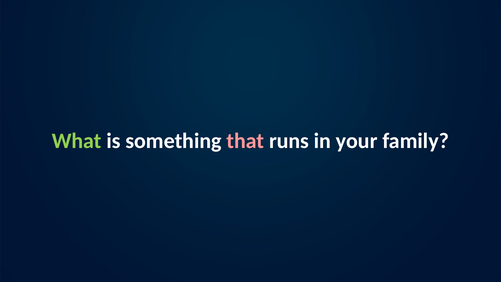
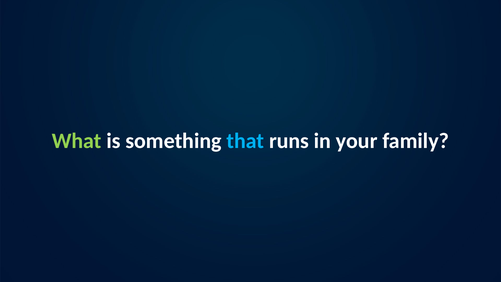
that colour: pink -> light blue (245, 141)
